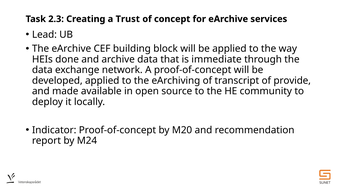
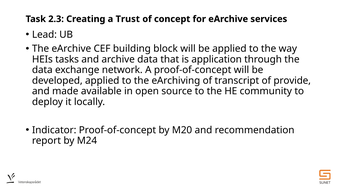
done: done -> tasks (67, 59)
immediate: immediate -> application (217, 59)
